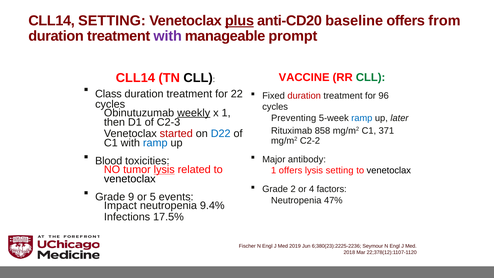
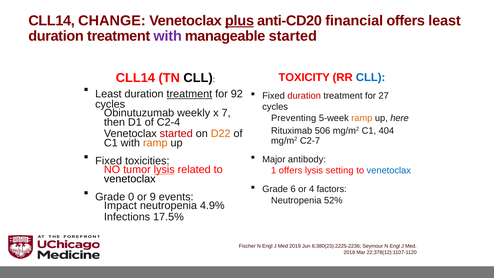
CLL14 SETTING: SETTING -> CHANGE (112, 21)
baseline: baseline -> financial (354, 21)
offers from: from -> least (445, 21)
manageable prompt: prompt -> started (293, 36)
VACCINE: VACCINE -> TOXICITY (304, 77)
CLL colour: green -> blue (371, 77)
Class: Class -> Least (108, 94)
treatment underline: none -> present (189, 94)
22: 22 -> 92 (237, 94)
96: 96 -> 27 (384, 96)
weekly underline: present -> none (194, 113)
x 1: 1 -> 7 (226, 113)
ramp colour: blue -> orange (362, 118)
later: later -> here (400, 118)
C2-3: C2-3 -> C2-4 (168, 122)
858: 858 -> 506 (322, 131)
371: 371 -> 404 (386, 131)
D22 colour: blue -> orange (221, 133)
C2-2: C2-2 -> C2-7 (310, 141)
ramp colour: blue -> orange (155, 143)
Blood: Blood -> Fixed (109, 161)
venetoclax colour: black -> blue (389, 170)
2: 2 -> 6 (293, 189)
9: 9 -> 0 (131, 197)
5: 5 -> 9 (153, 197)
47%: 47% -> 52% (333, 200)
9.4%: 9.4% -> 4.9% (212, 205)
